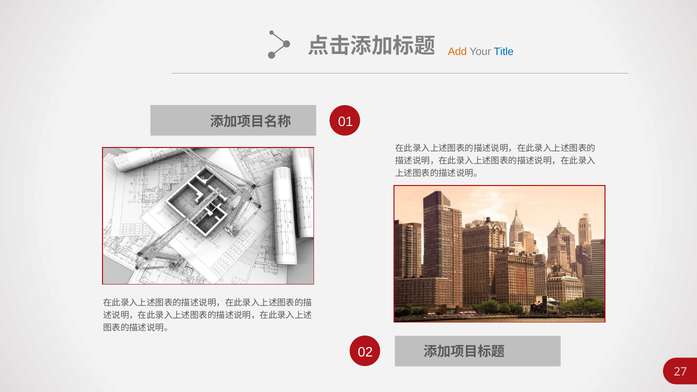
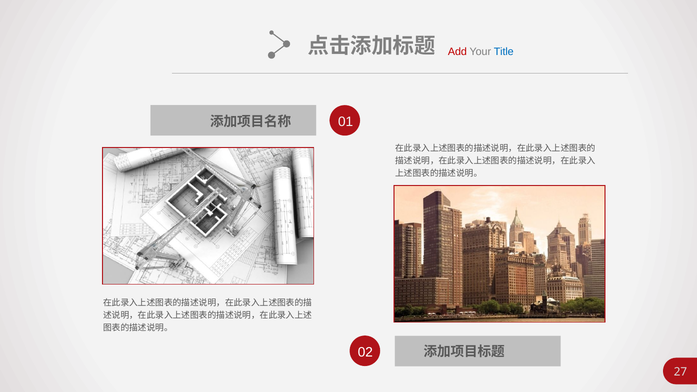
Add colour: orange -> red (457, 52)
